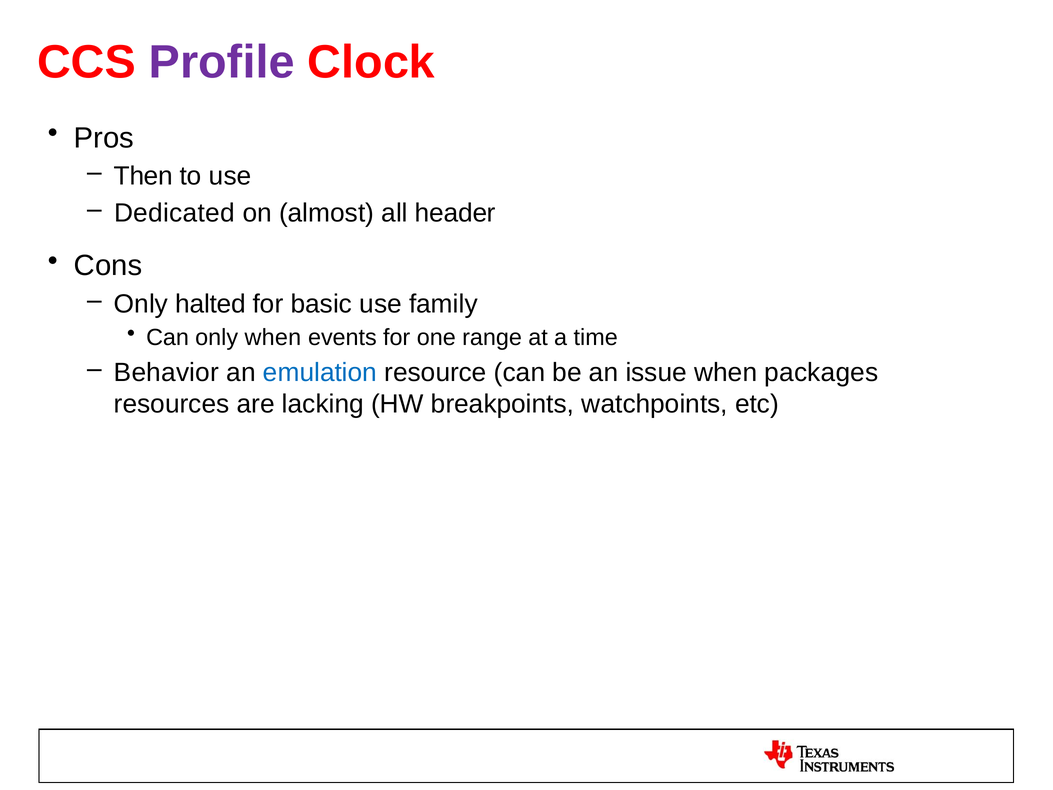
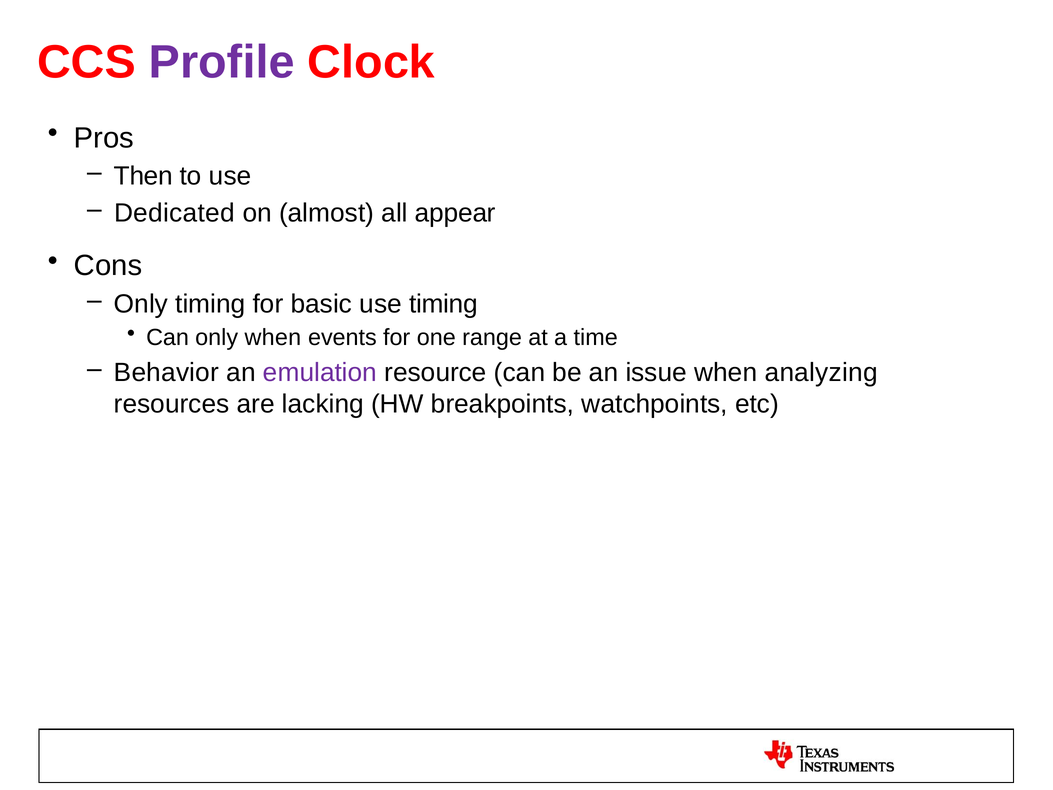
header: header -> appear (455, 213)
Only halted: halted -> timing (210, 304)
use family: family -> timing (444, 304)
emulation colour: blue -> purple (320, 373)
packages: packages -> analyzing (821, 373)
